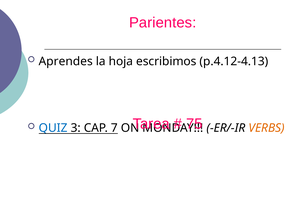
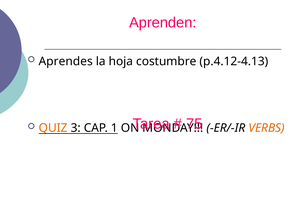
Parientes: Parientes -> Aprenden (163, 23)
escribimos: escribimos -> costumbre (166, 61)
QUIZ colour: blue -> orange (53, 128)
7: 7 -> 1 (114, 128)
